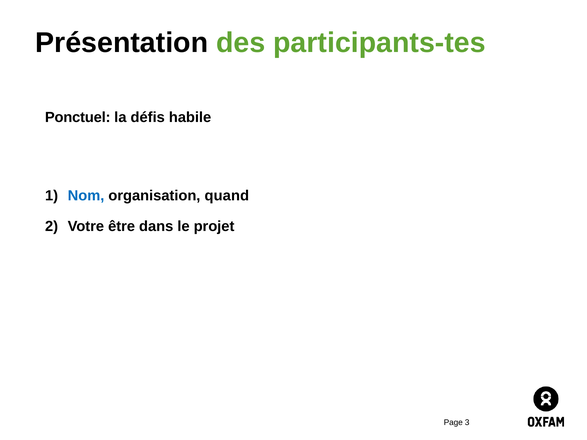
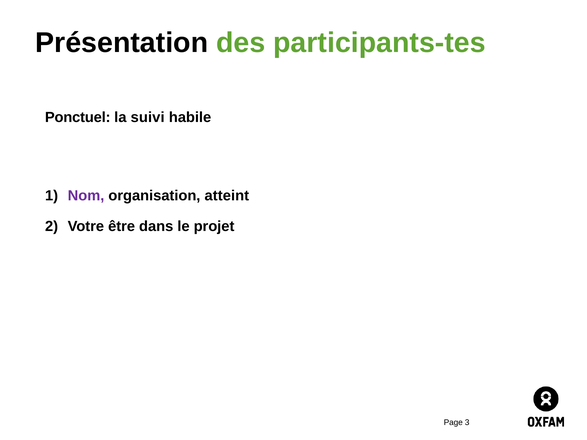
défis: défis -> suivi (148, 117)
Nom colour: blue -> purple (86, 196)
quand: quand -> atteint (227, 196)
